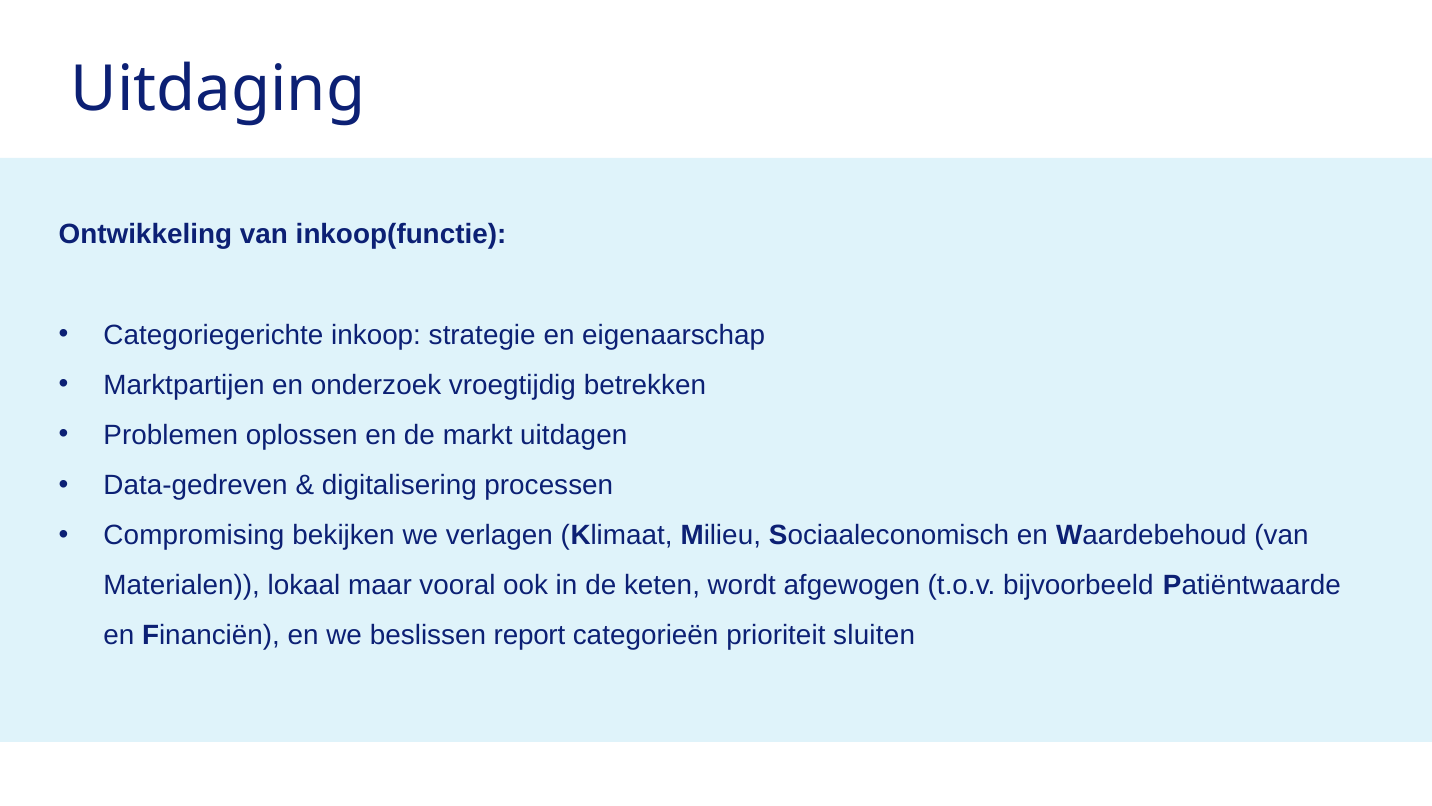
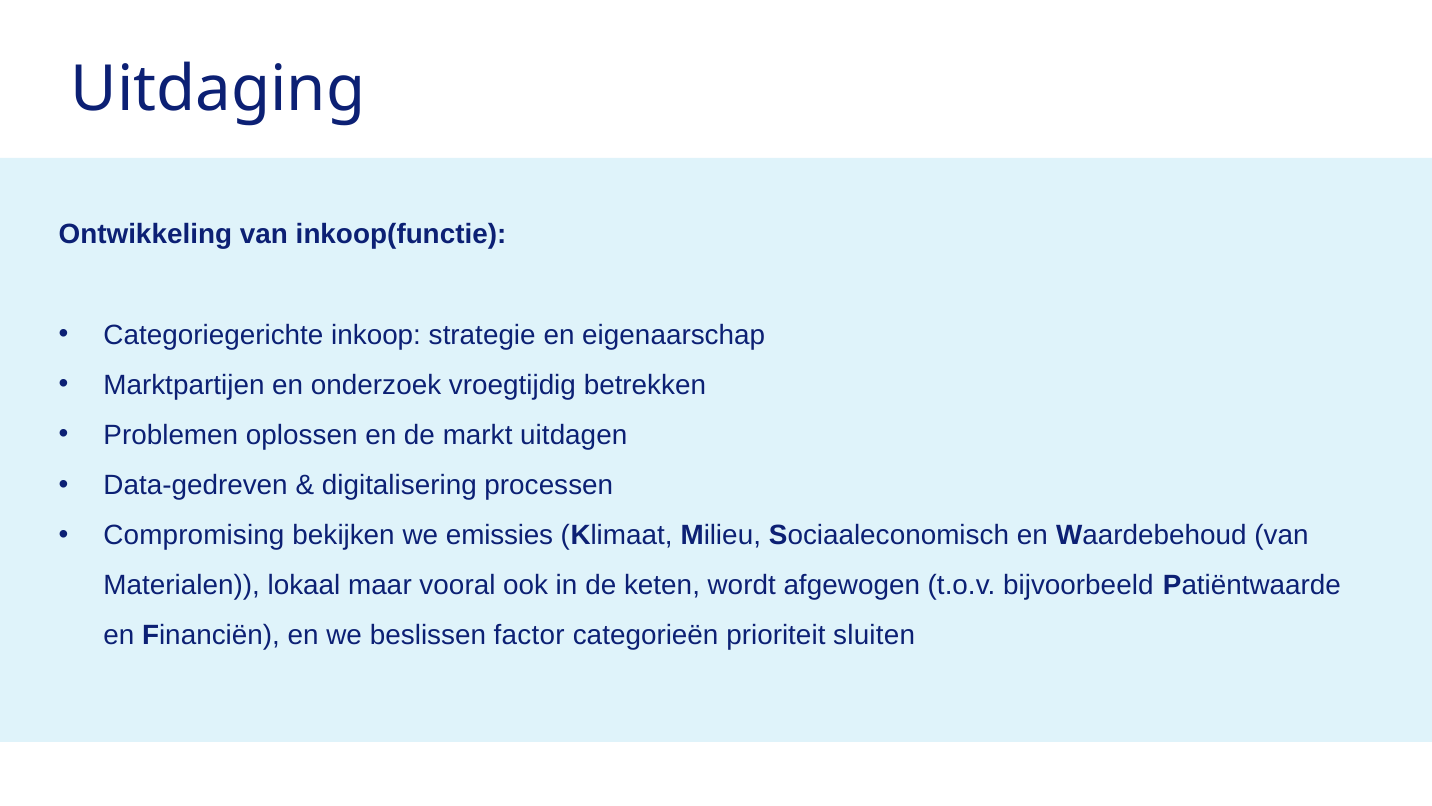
verlagen: verlagen -> emissies (500, 535)
report: report -> factor (529, 635)
